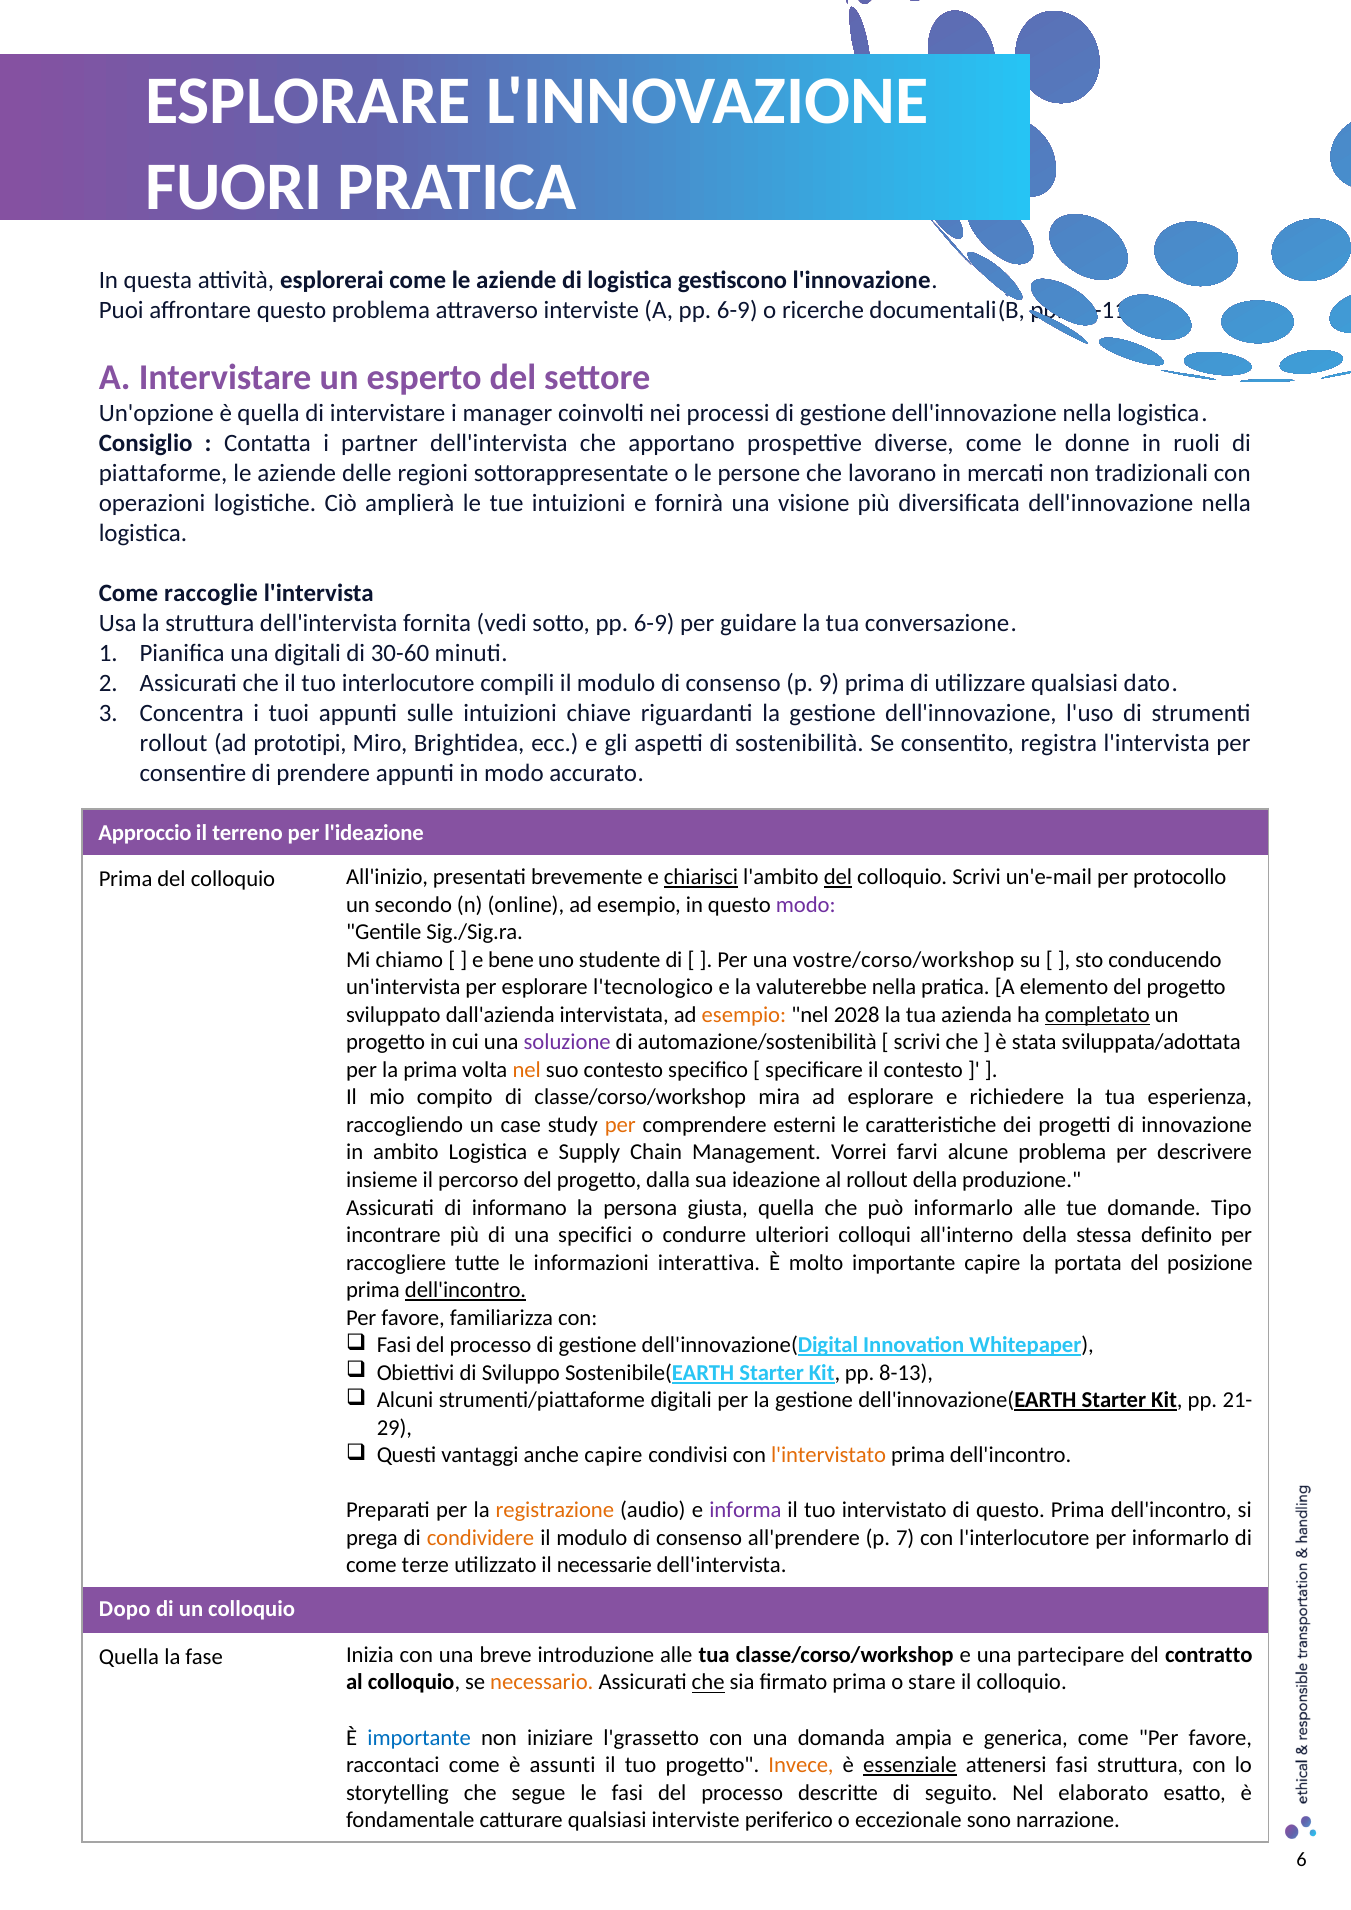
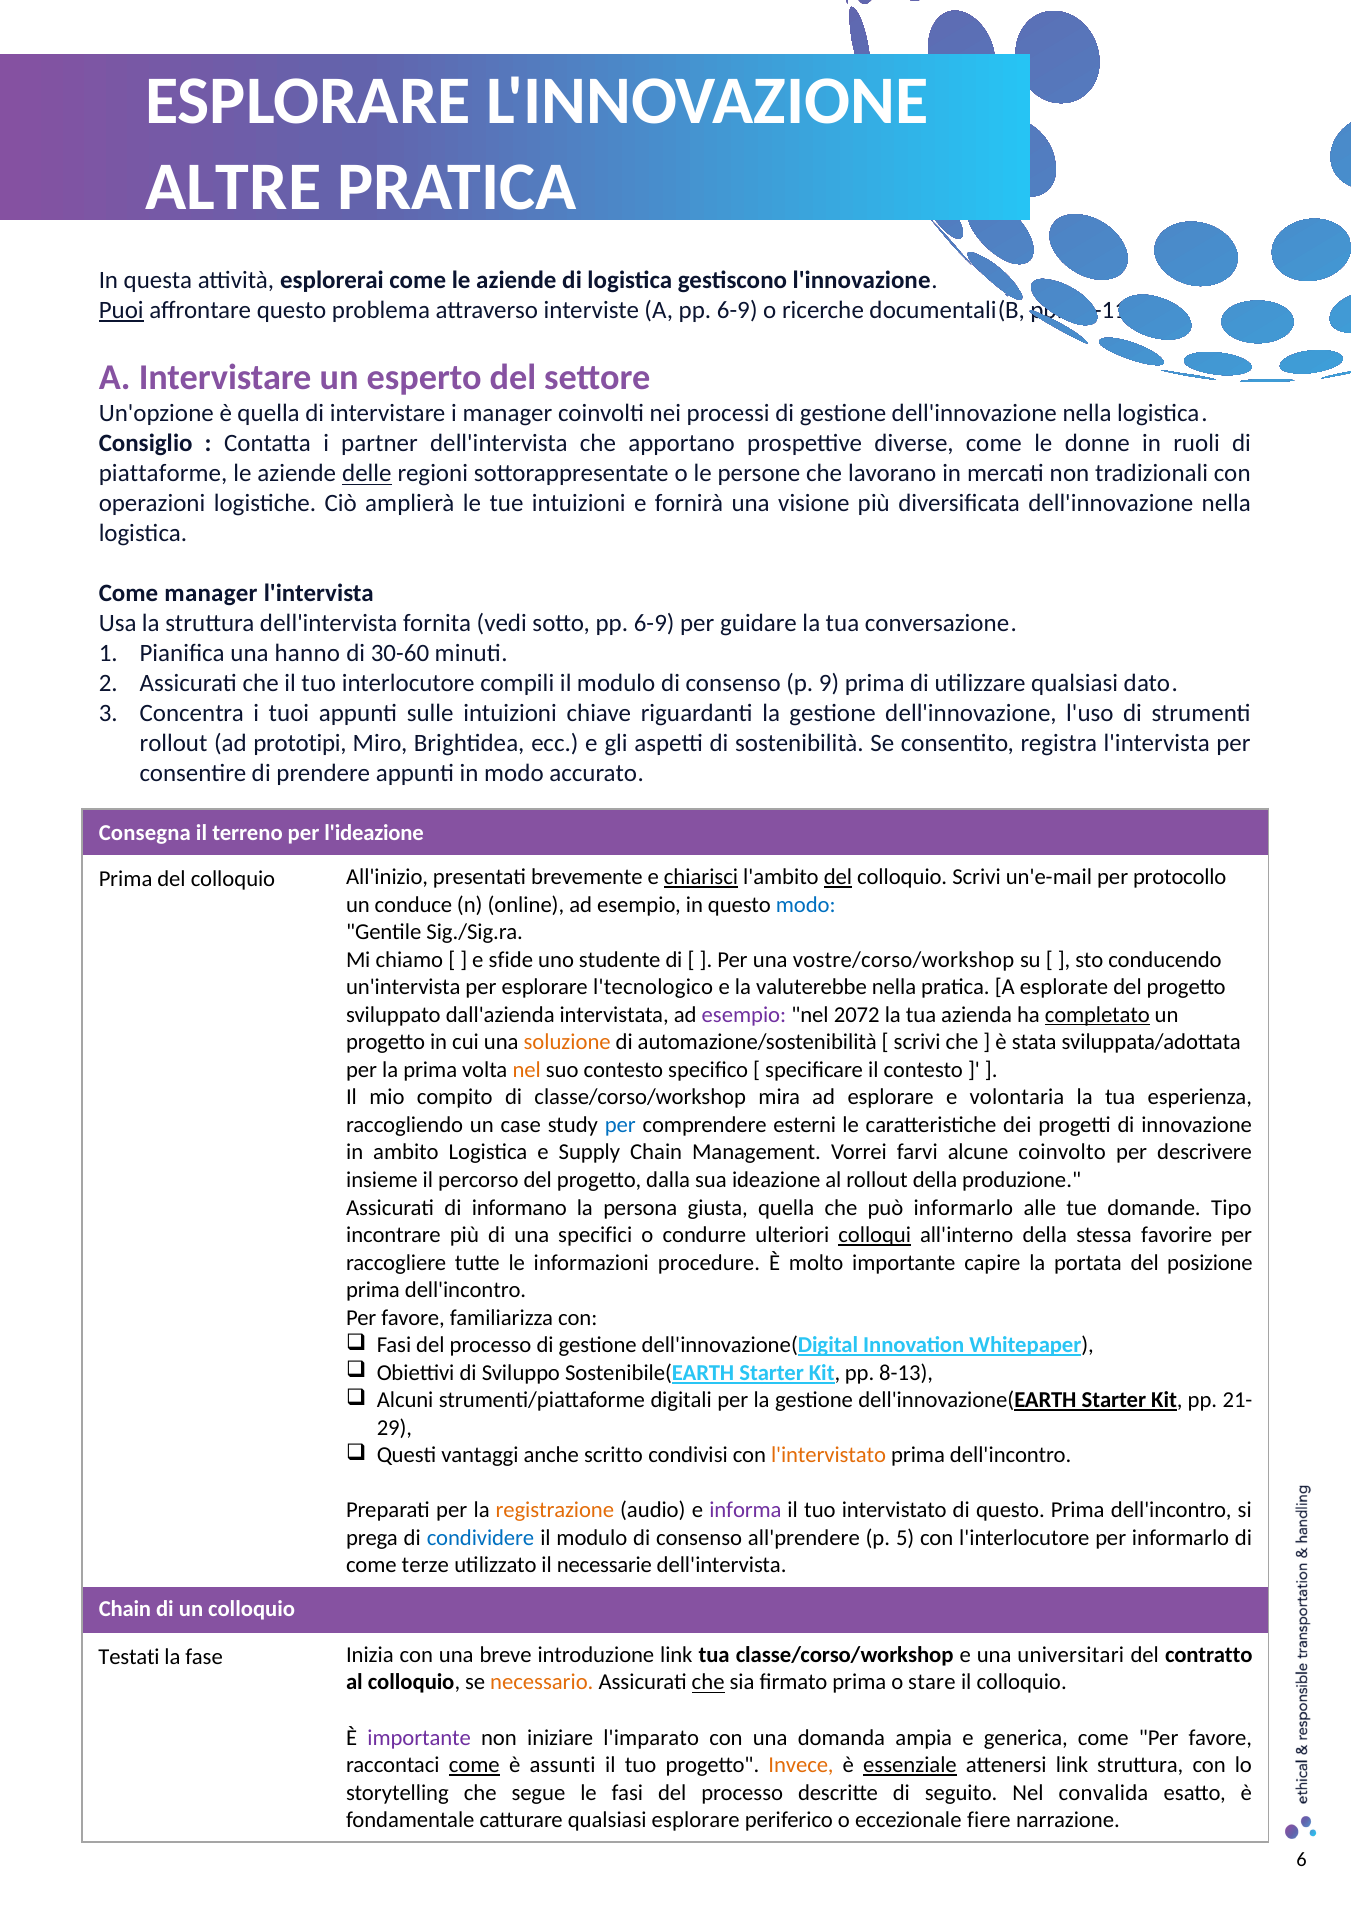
FUORI: FUORI -> ALTRE (234, 187)
Puoi underline: none -> present (121, 310)
delle underline: none -> present (367, 474)
Come raccoglie: raccoglie -> manager (211, 594)
una digitali: digitali -> hanno (307, 654)
Approccio: Approccio -> Consegna (145, 833)
secondo: secondo -> conduce (413, 905)
modo colour: purple -> blue (806, 905)
bene: bene -> sfide (511, 960)
elemento: elemento -> esplorate (1064, 988)
esempio colour: orange -> purple (744, 1015)
2028: 2028 -> 2072 (857, 1015)
soluzione colour: purple -> orange (567, 1043)
richiedere: richiedere -> volontaria (1017, 1098)
per colour: orange -> blue (620, 1125)
alcune problema: problema -> coinvolto (1062, 1153)
colloqui underline: none -> present (875, 1236)
definito: definito -> favorire (1177, 1236)
interattiva: interattiva -> procedure (709, 1263)
dell'incontro underline: present -> none (466, 1291)
anche capire: capire -> scritto (613, 1456)
condividere colour: orange -> blue (480, 1538)
7: 7 -> 5 (905, 1538)
Dopo: Dopo -> Chain (125, 1610)
Quella: Quella -> Testati (129, 1657)
introduzione alle: alle -> link (676, 1656)
partecipare: partecipare -> universitari (1071, 1656)
importante colour: blue -> purple (419, 1738)
l'grassetto: l'grassetto -> l'imparato (651, 1738)
come underline: none -> present (474, 1766)
attenersi fasi: fasi -> link (1072, 1766)
elaborato: elaborato -> convalida (1103, 1793)
qualsiasi interviste: interviste -> esplorare (696, 1821)
sono: sono -> fiere (989, 1821)
